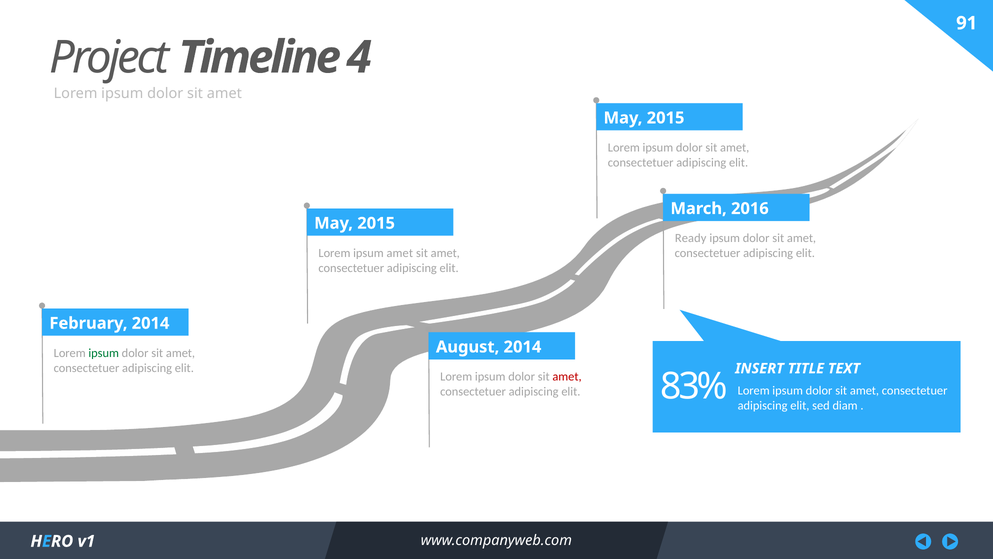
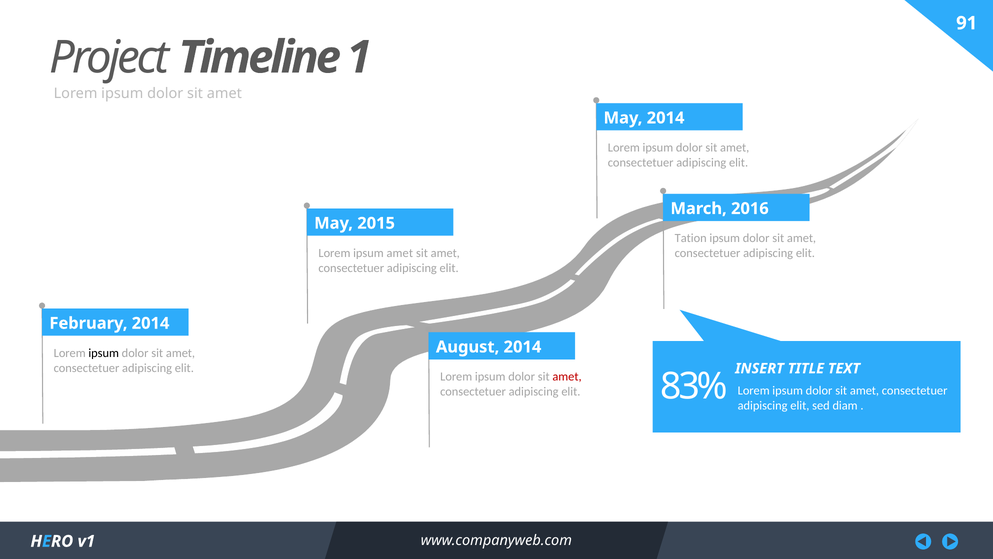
4: 4 -> 1 (359, 57)
2015: 2015 -> 2014 (666, 118)
Ready: Ready -> Tation (691, 238)
ipsum colour: green -> black (104, 353)
